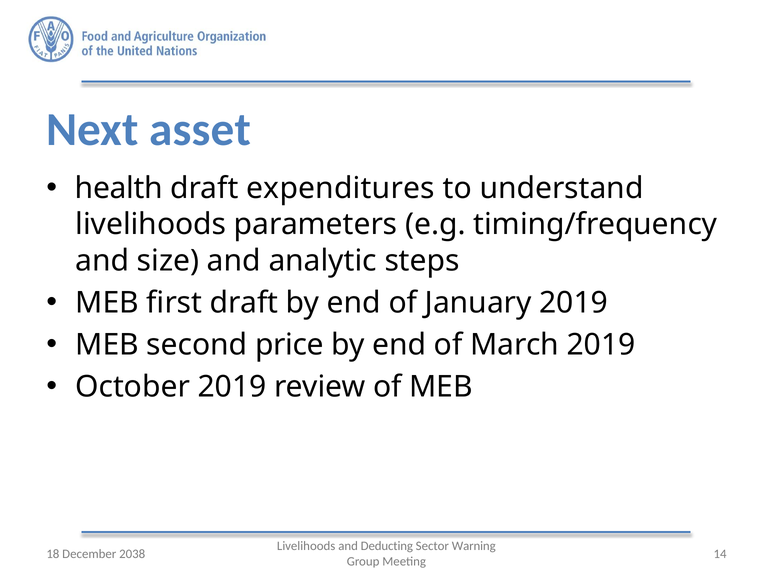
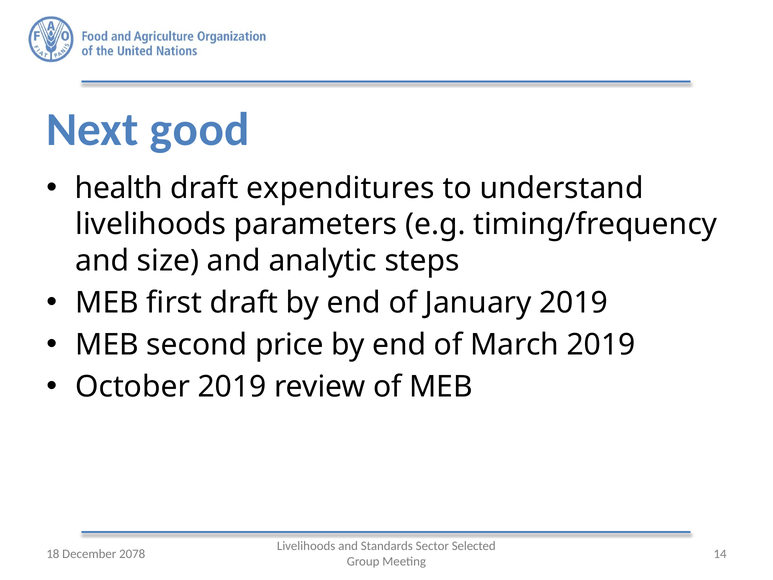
asset: asset -> good (200, 130)
Deducting: Deducting -> Standards (387, 546)
Warning: Warning -> Selected (474, 546)
2038: 2038 -> 2078 (132, 554)
